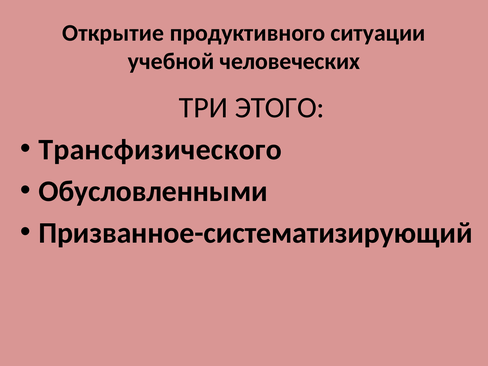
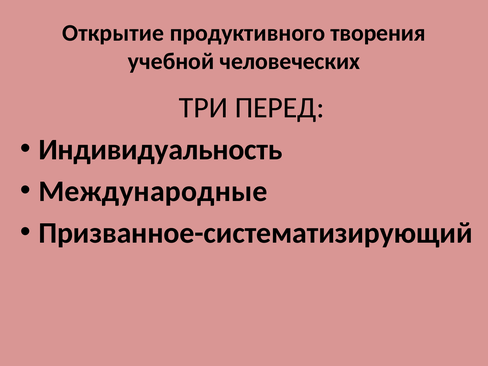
ситуации: ситуации -> творения (378, 33)
ЭТОГО: ЭТОГО -> ПЕРЕД (279, 108)
Трансфизического: Трансфизического -> Индивидуальность (160, 150)
Обусловленными: Обусловленными -> Международные (153, 191)
